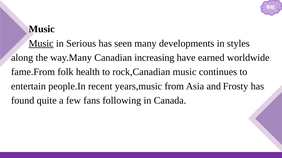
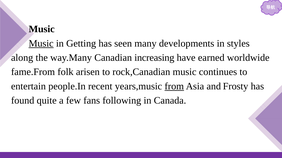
Serious: Serious -> Getting (81, 44)
health: health -> arisen (88, 72)
from underline: none -> present (174, 86)
